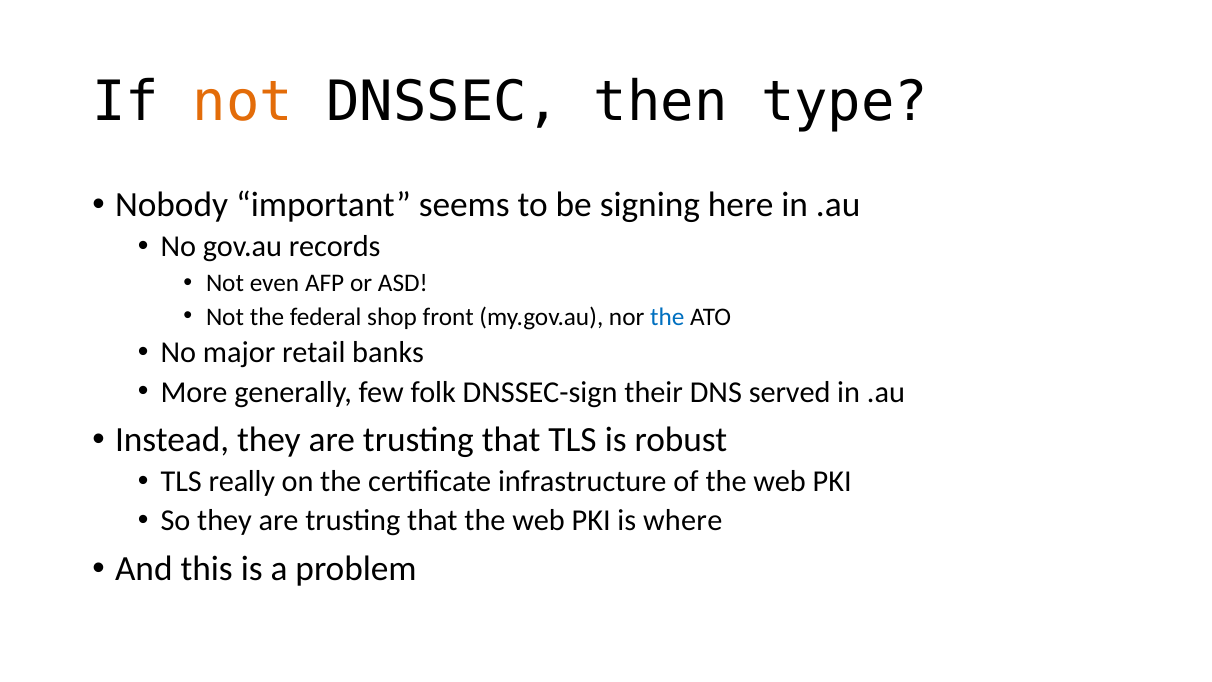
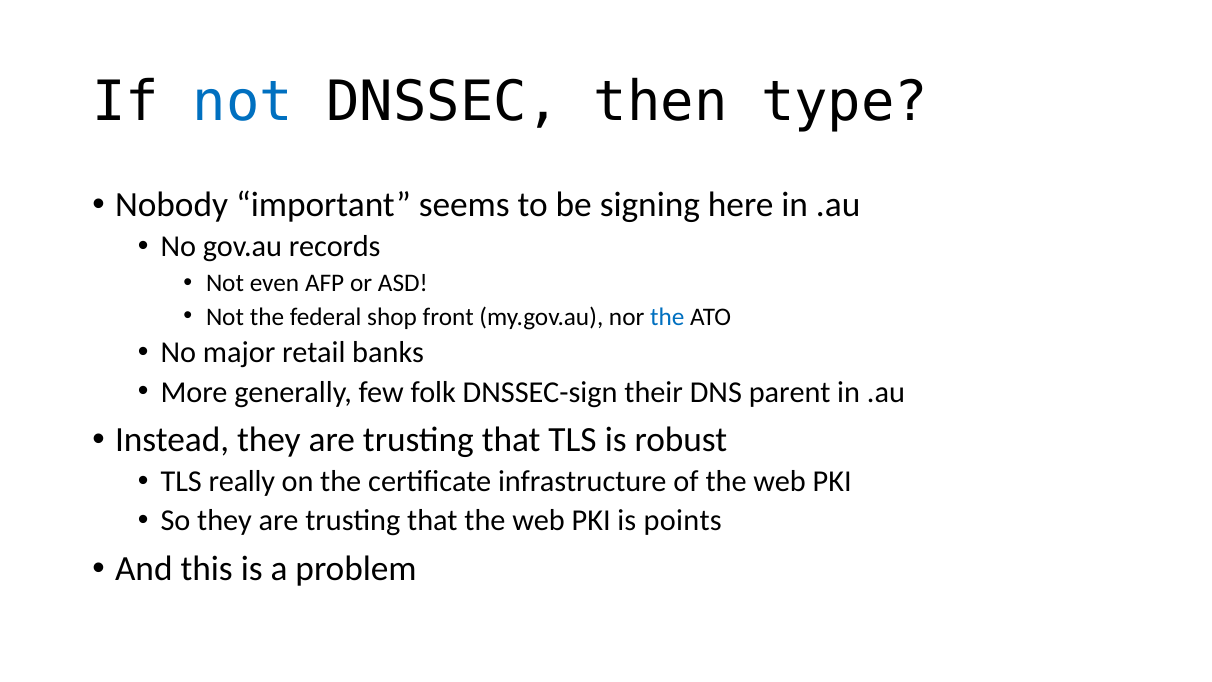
not colour: orange -> blue (243, 102)
served: served -> parent (790, 392)
where: where -> points (683, 521)
